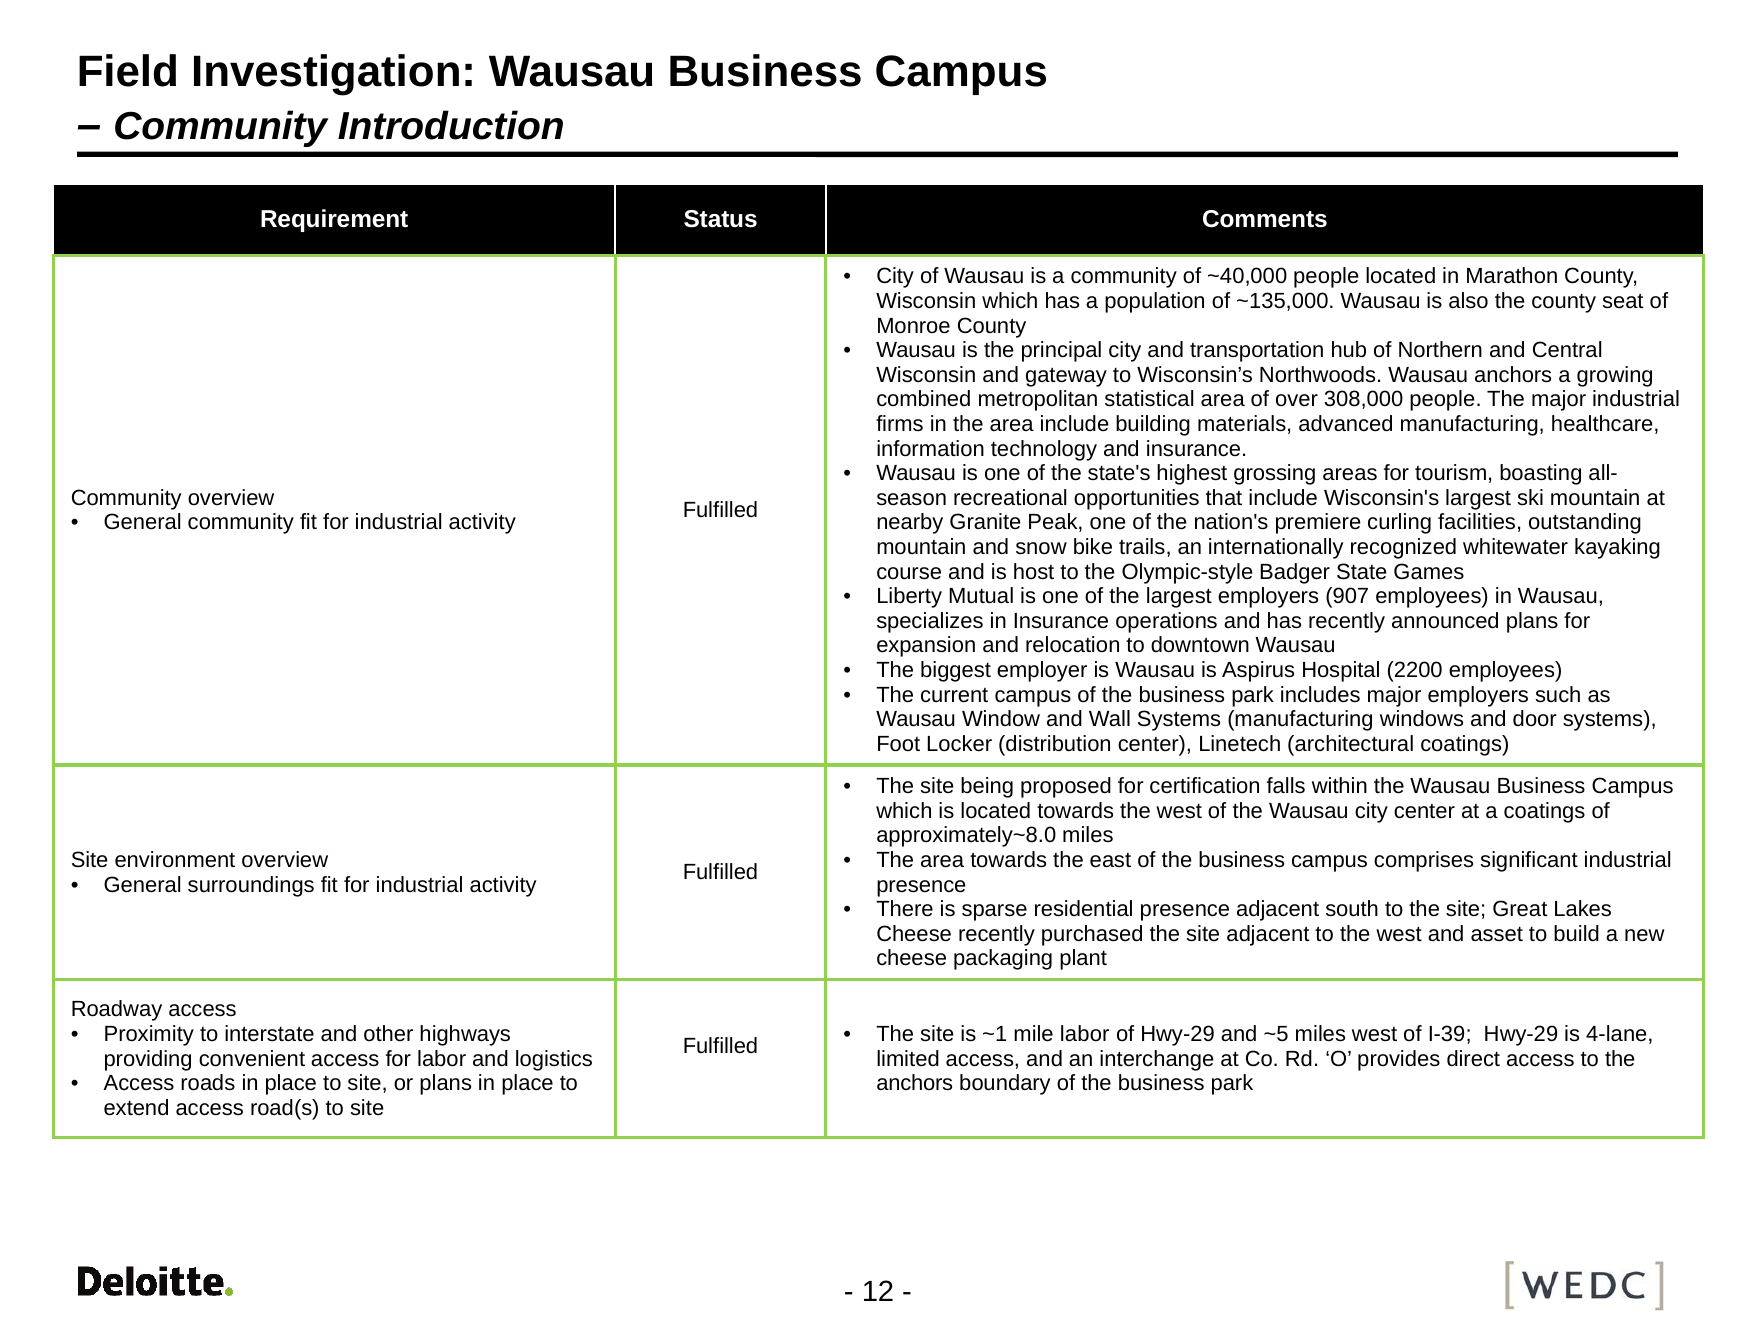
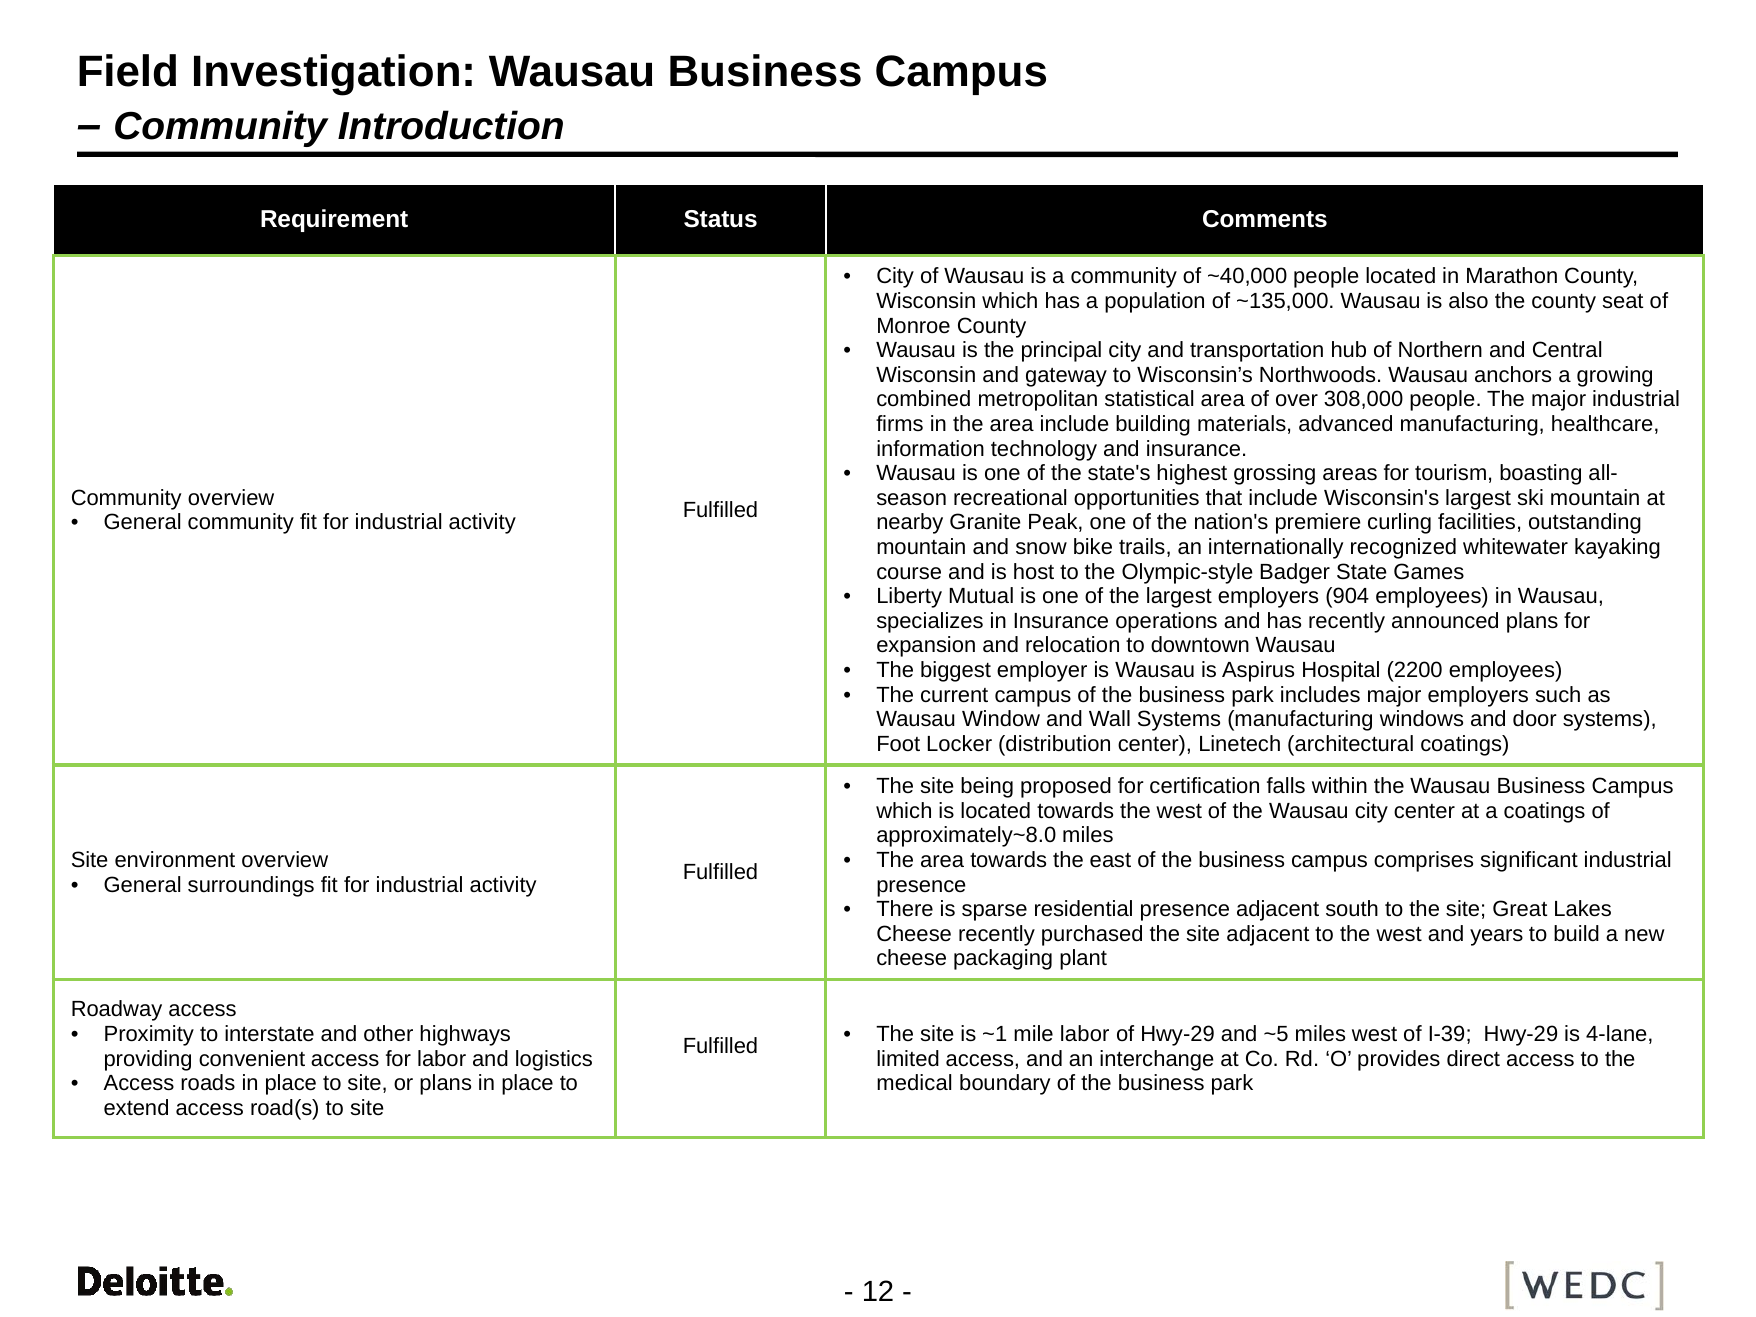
907: 907 -> 904 (1347, 596)
asset: asset -> years (1497, 934)
anchors: anchors -> medical (915, 1083)
